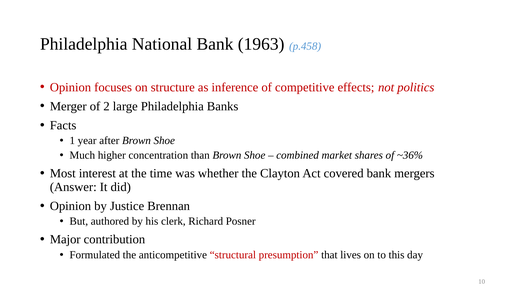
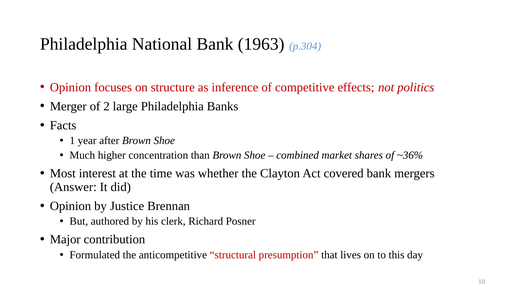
p.458: p.458 -> p.304 (305, 46)
